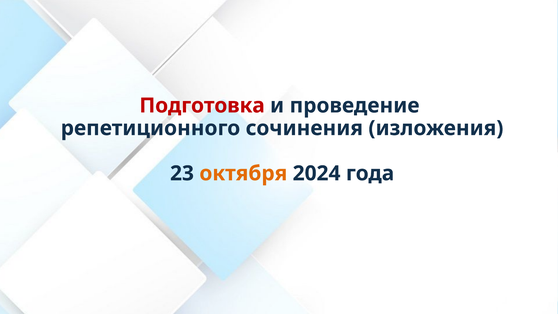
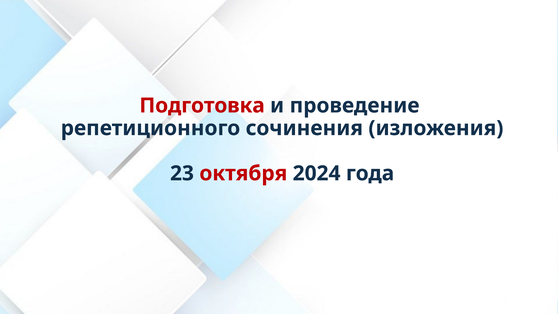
октября colour: orange -> red (243, 173)
